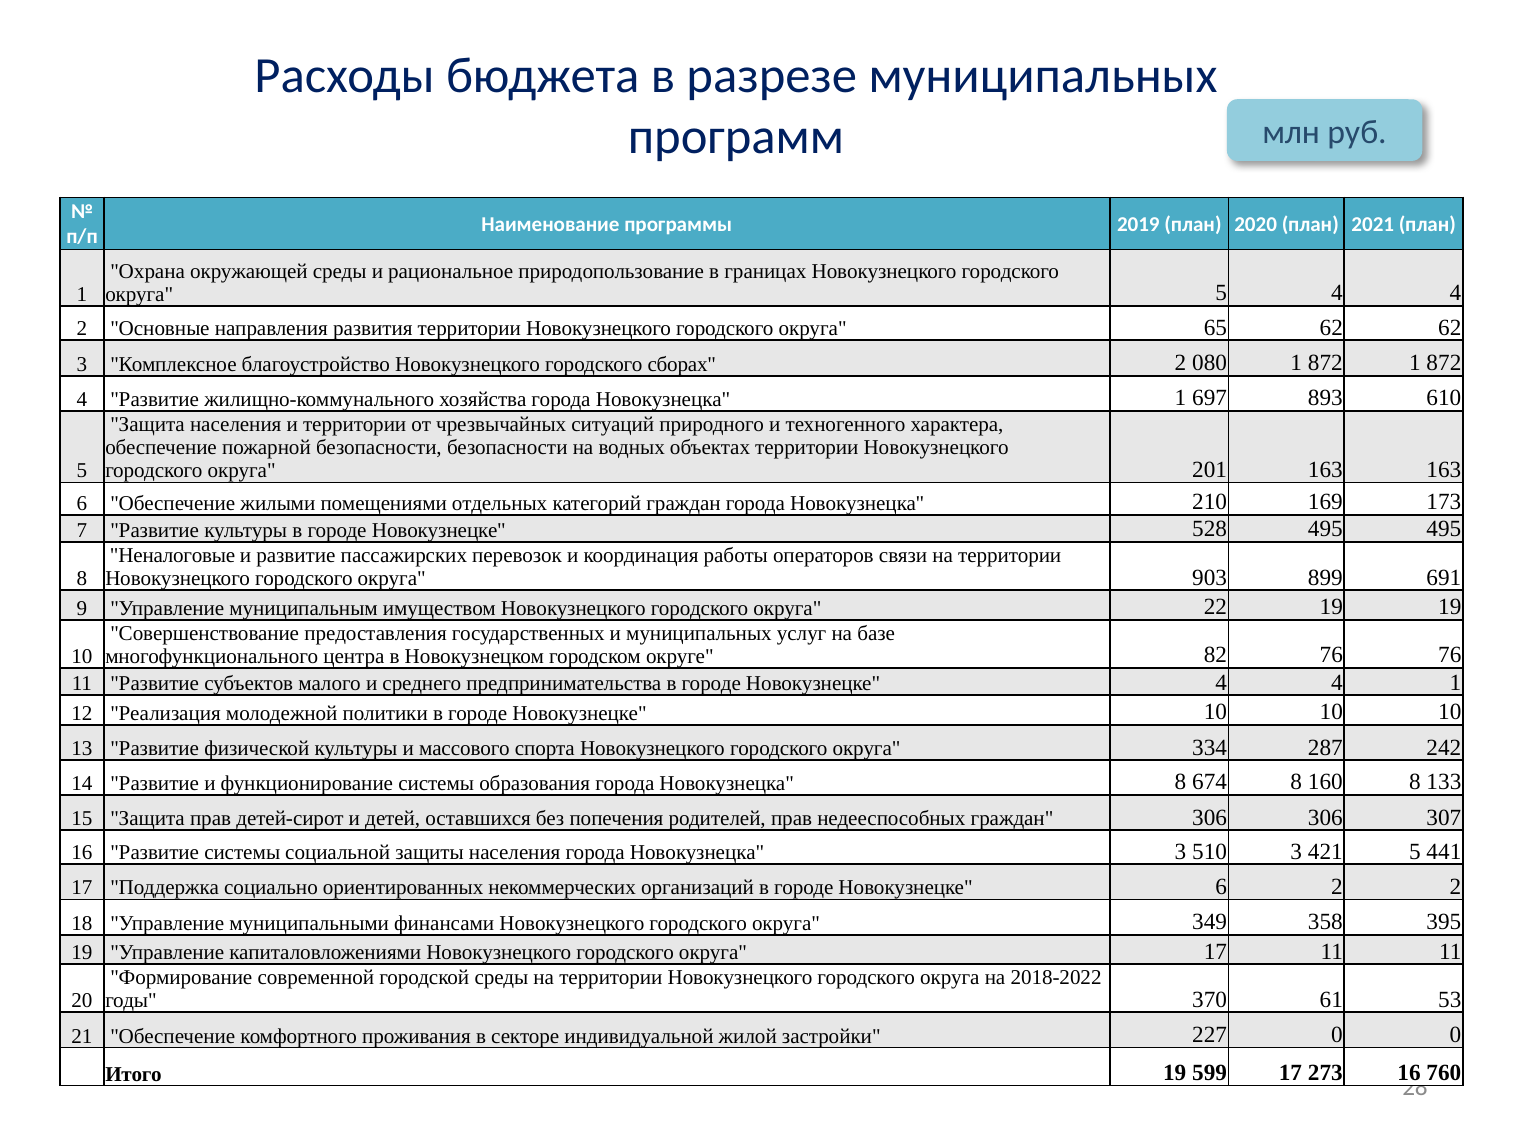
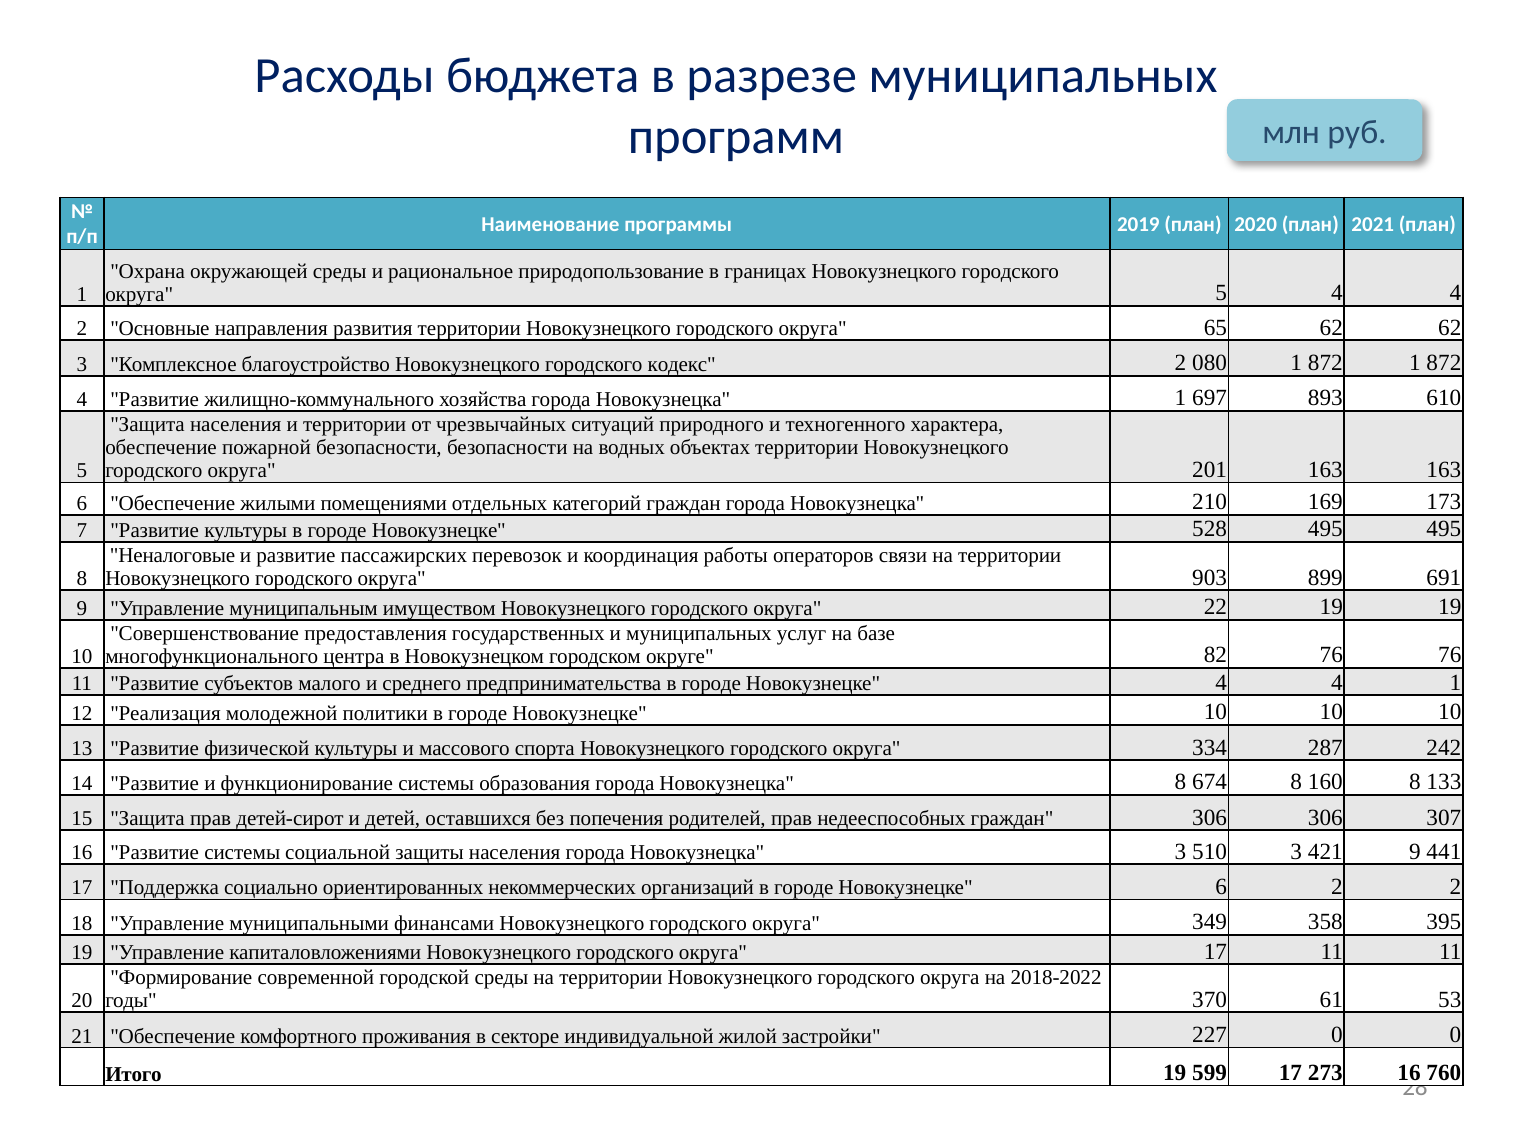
сборах: сборах -> кодекс (682, 364)
421 5: 5 -> 9 (1415, 852)
